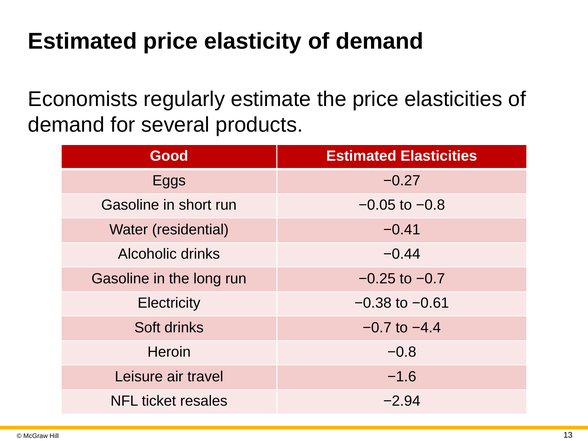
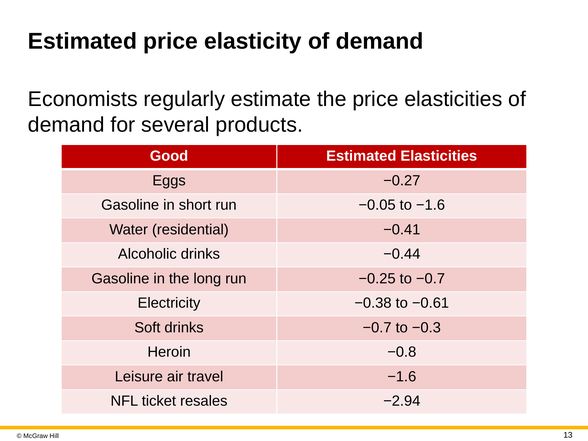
to −0.8: −0.8 -> −1.6 (431, 205)
−4.4: −4.4 -> −0.3 (426, 328)
